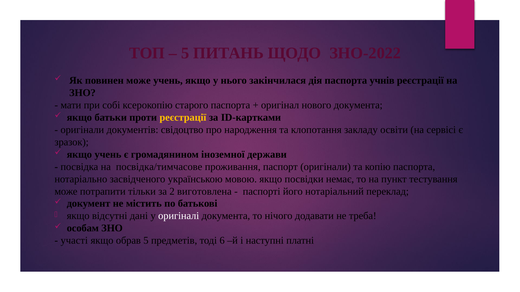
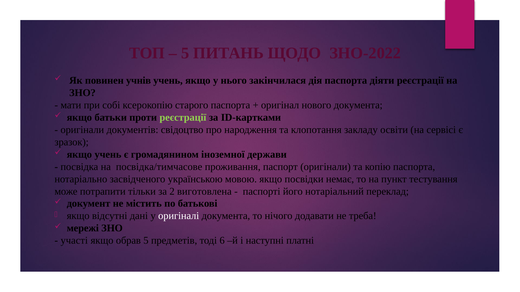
повинен може: може -> учнів (139, 81)
учнів: учнів -> діяти (382, 81)
реєстрації colour: yellow -> light green (183, 118)
особам: особам -> мережі (83, 229)
